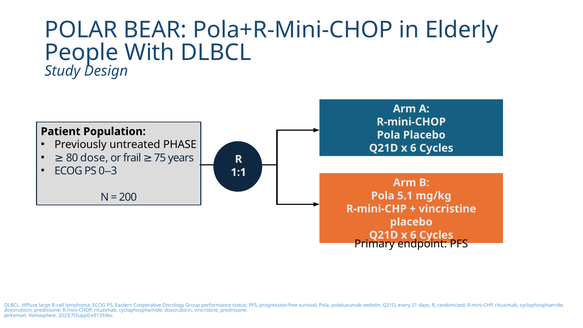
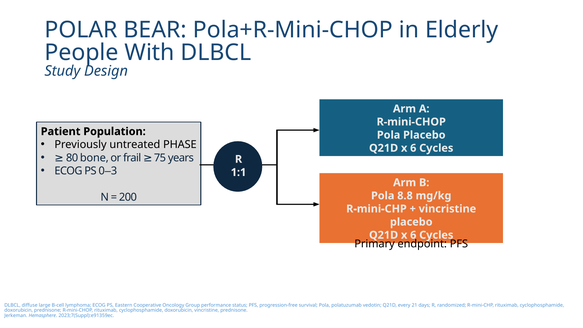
dose: dose -> bone (94, 158)
5.1: 5.1 -> 8.8 (405, 196)
